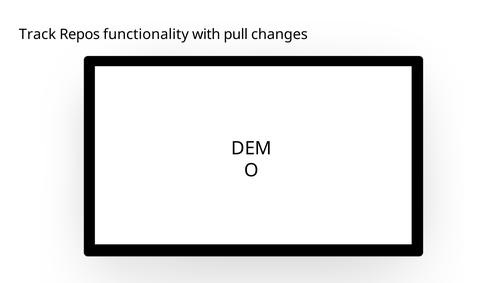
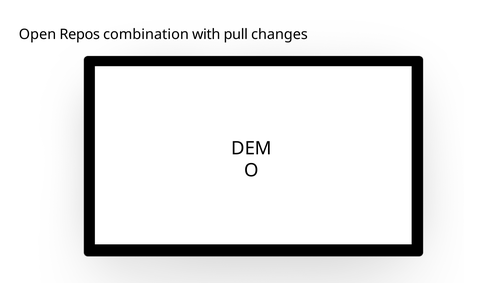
Track: Track -> Open (38, 34)
functionality: functionality -> combination (146, 34)
